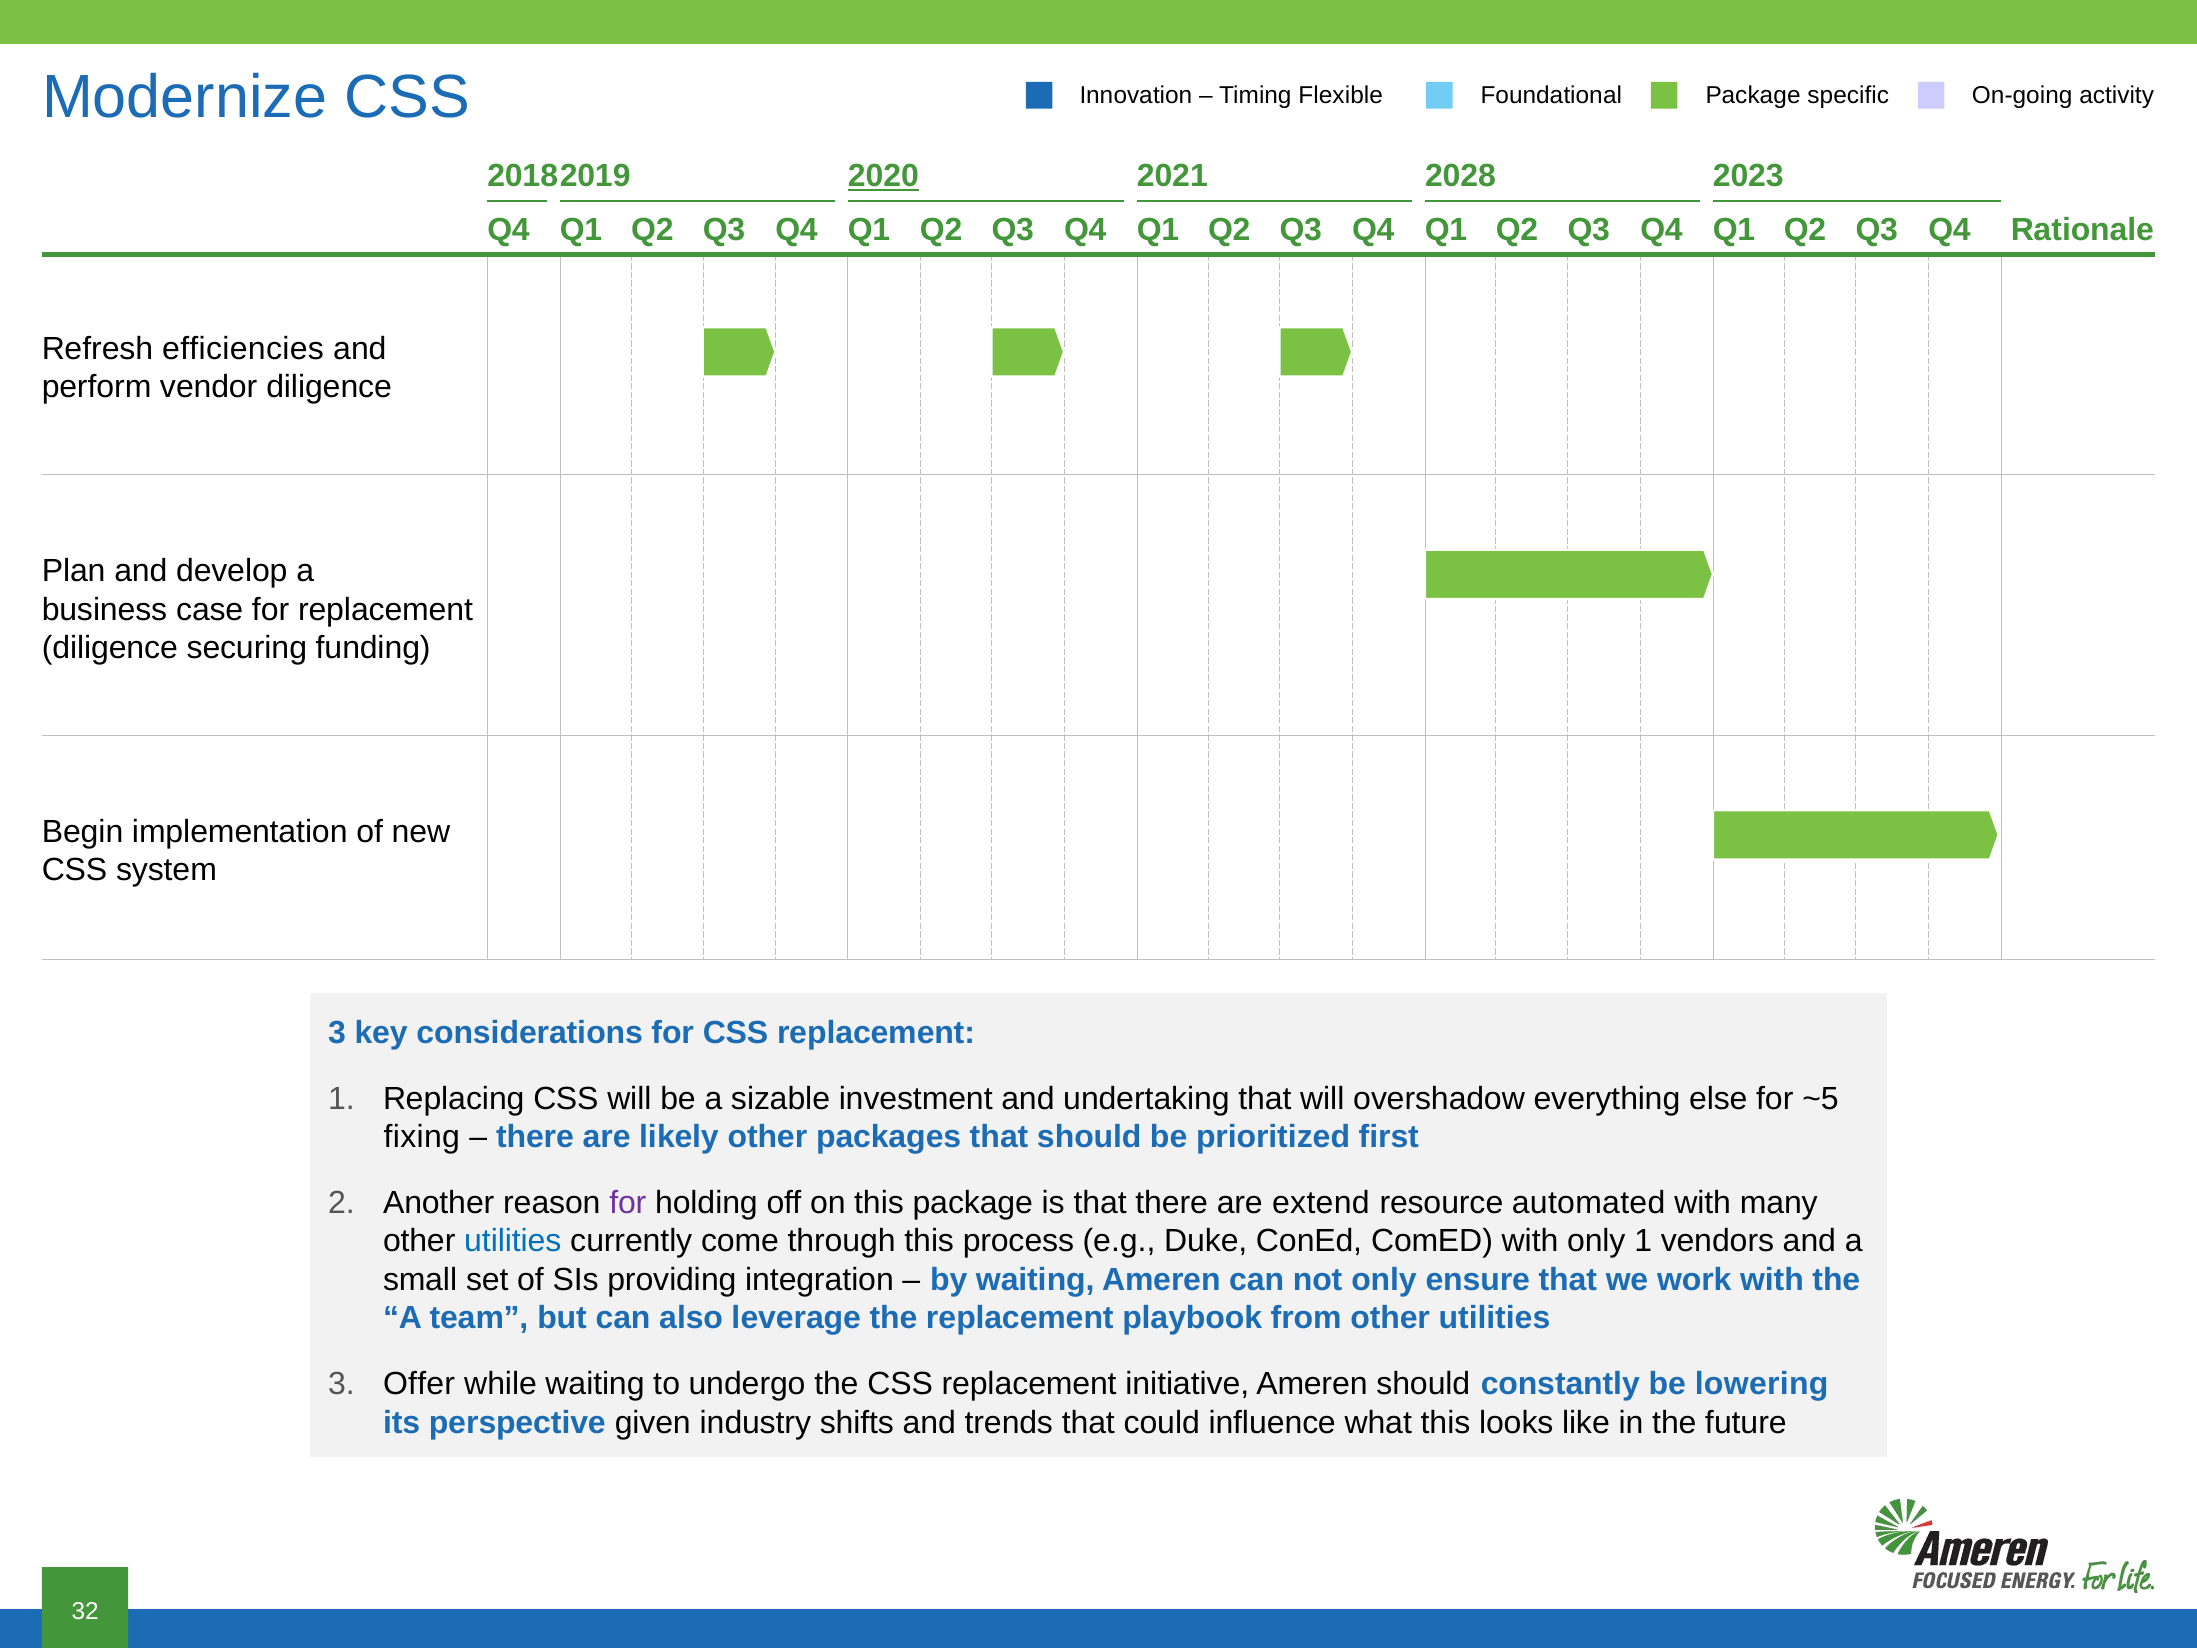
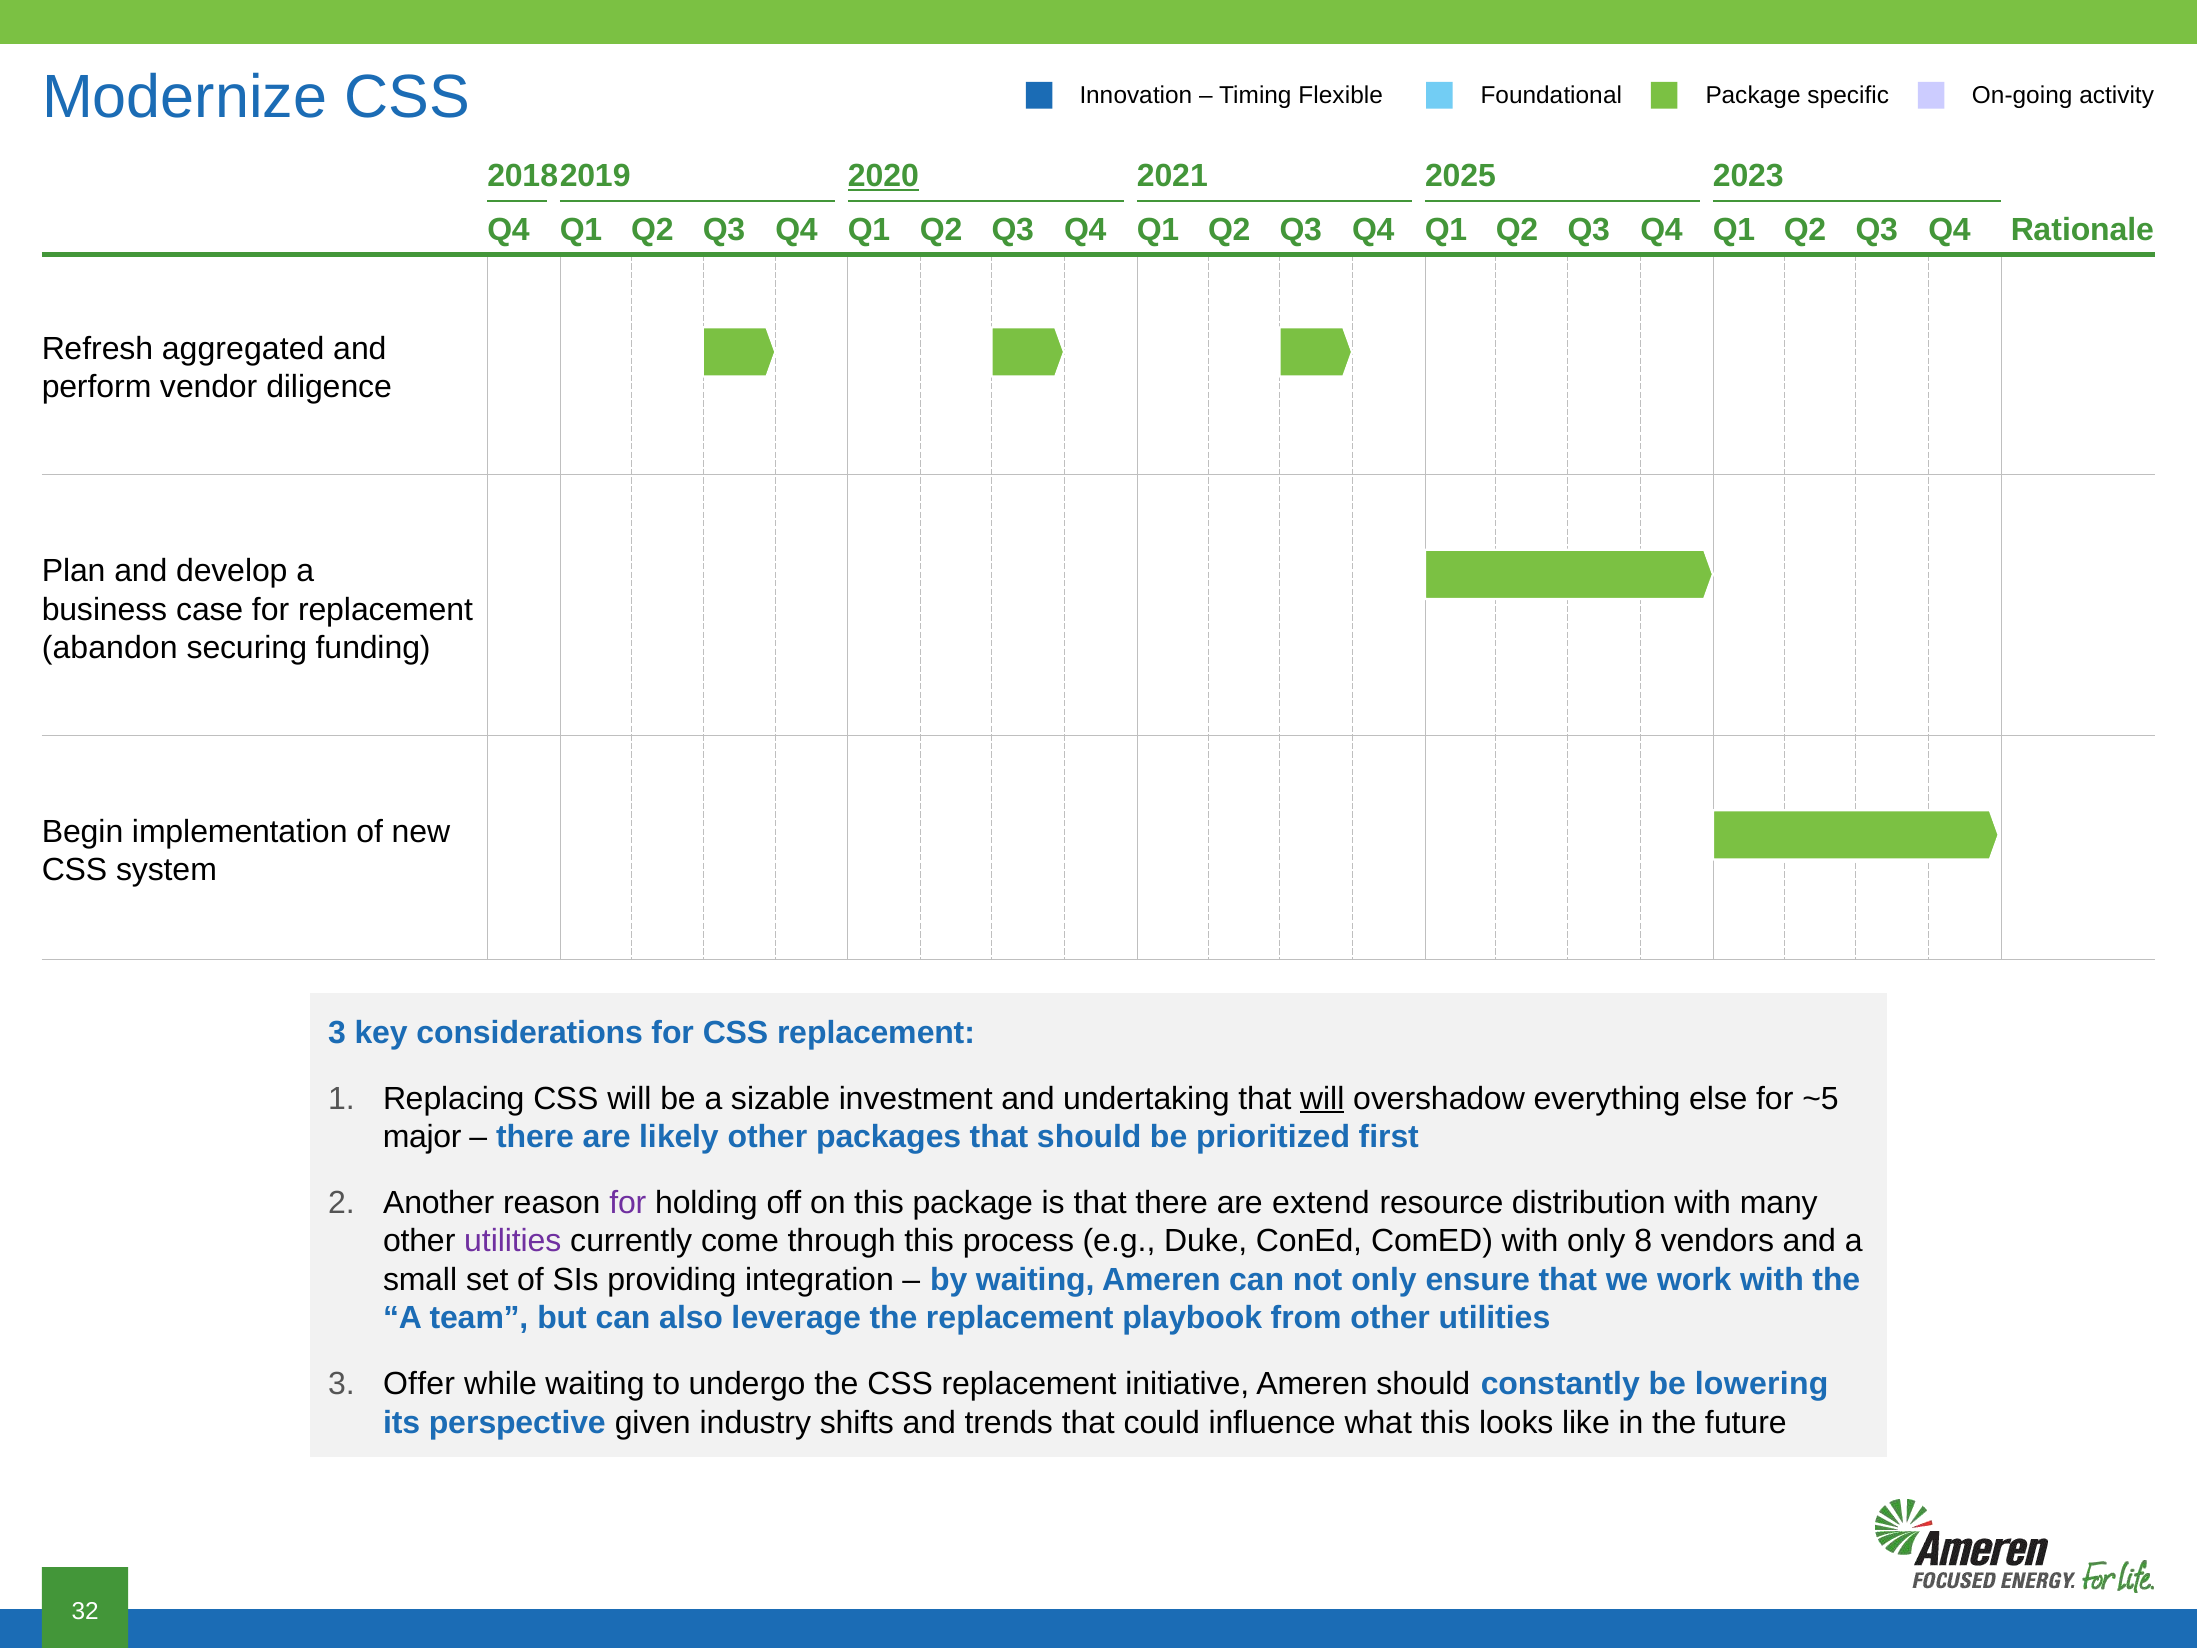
2028: 2028 -> 2025 (1460, 176)
efficiencies: efficiencies -> aggregated (243, 349)
diligence: diligence -> abandon (110, 648)
will underline: none -> present (1322, 1098)
fixing: fixing -> major (422, 1137)
automated: automated -> distribution (1589, 1203)
utilities colour: blue -> purple (513, 1241)
only 1: 1 -> 8 (1643, 1241)
